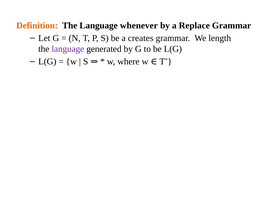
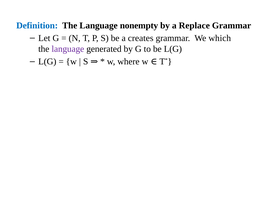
Definition colour: orange -> blue (37, 25)
whenever: whenever -> nonempty (139, 25)
length: length -> which (220, 38)
